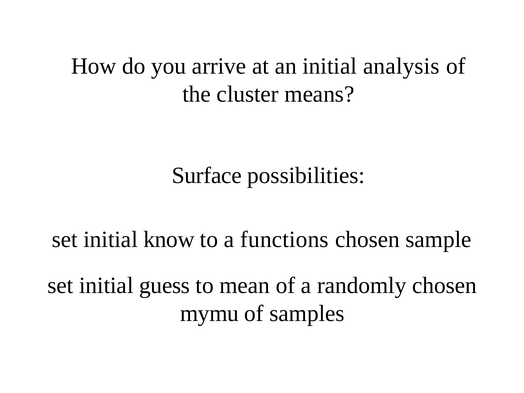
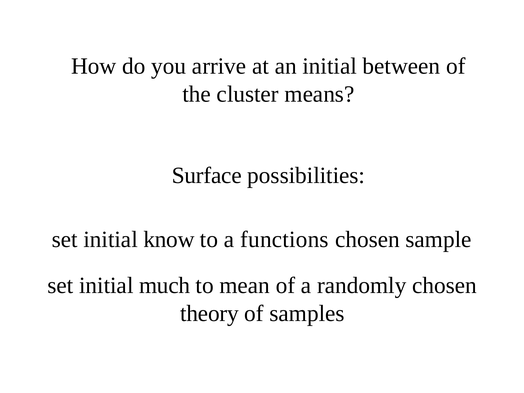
analysis: analysis -> between (401, 66)
guess: guess -> much (165, 286)
mymu: mymu -> theory (209, 313)
